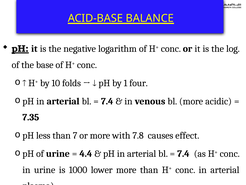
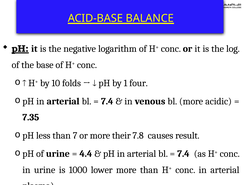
with: with -> their (121, 135)
effect: effect -> result (187, 135)
